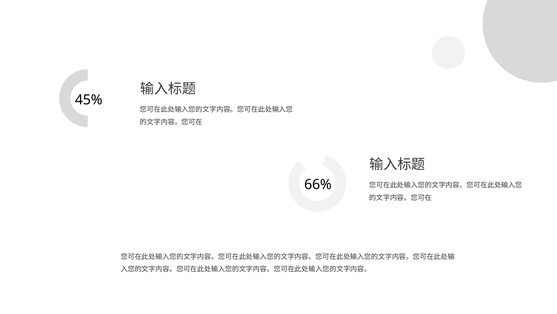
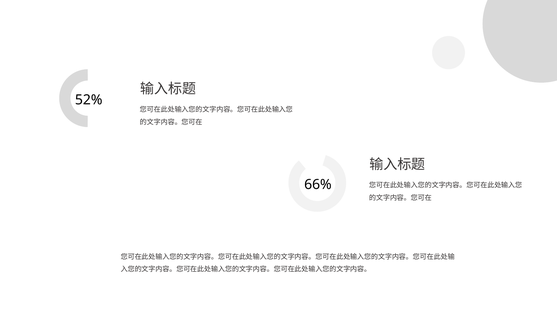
45%: 45% -> 52% (89, 100)
